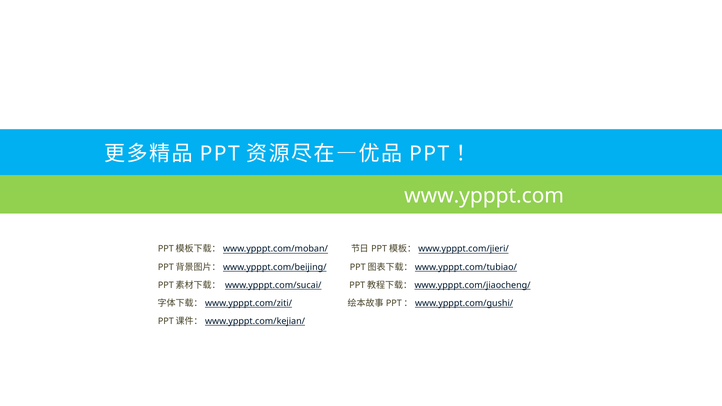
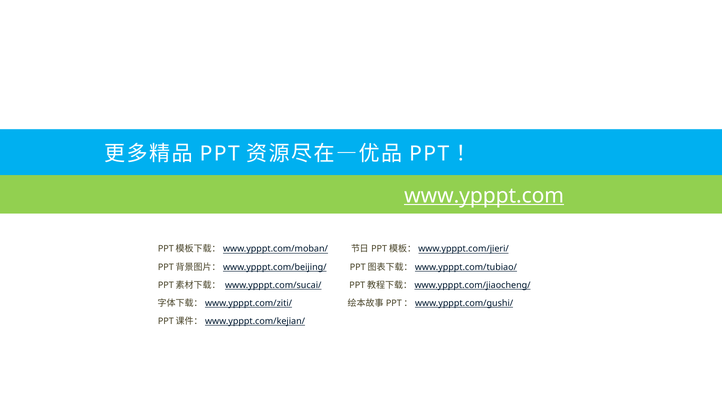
www.ypppt.com underline: none -> present (484, 196)
